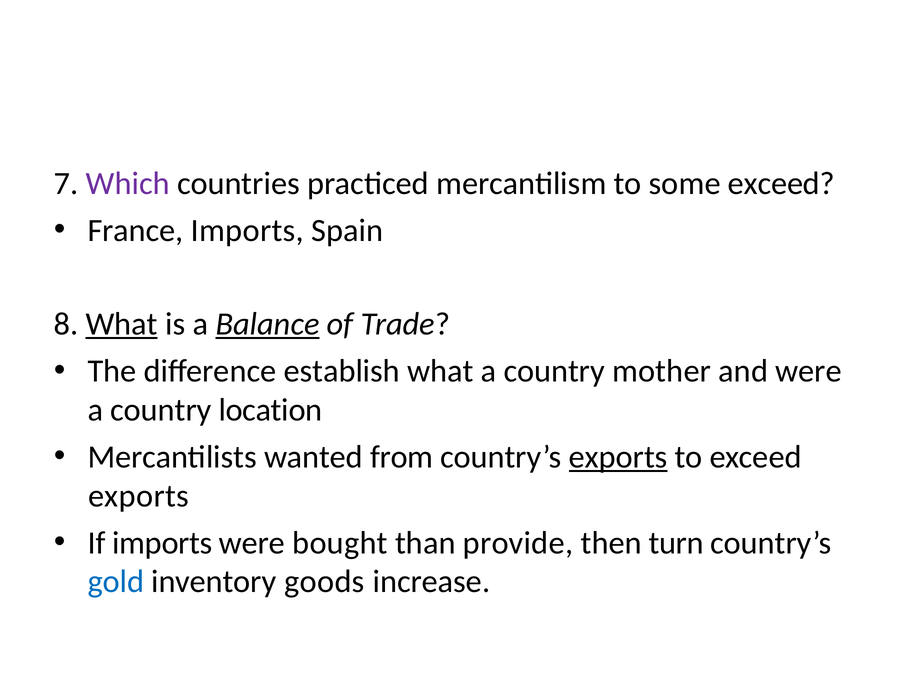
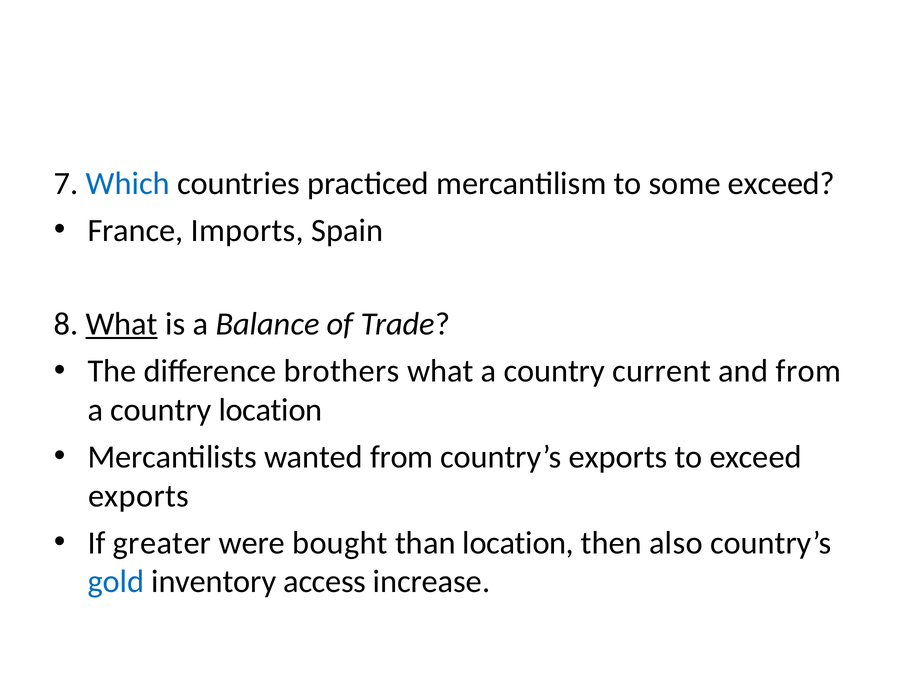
Which colour: purple -> blue (128, 183)
Balance underline: present -> none (268, 324)
establish: establish -> brothers (342, 371)
mother: mother -> current (662, 371)
and were: were -> from (808, 371)
exports underline: present -> none (618, 457)
If imports: imports -> greater (162, 542)
than provide: provide -> location (518, 542)
turn: turn -> also (676, 542)
goods: goods -> access (325, 581)
